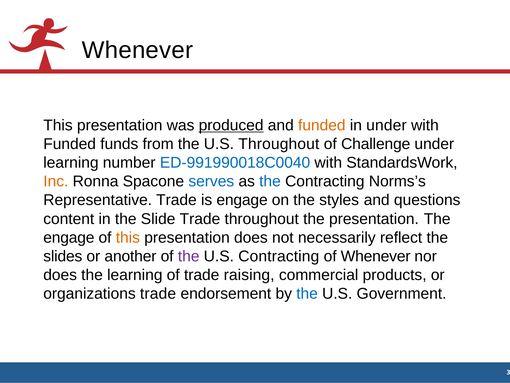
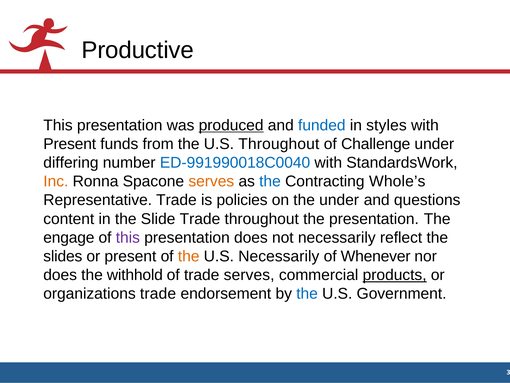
Whenever: Whenever -> Productive (138, 50)
funded colour: orange -> blue (322, 125)
in under: under -> styles (386, 125)
Funded: Funded -> Present (70, 144)
learning: learning -> differing (71, 163)
serves colour: blue -> orange (211, 181)
Norms’s: Norms’s -> Whole’s (397, 181)
is engage: engage -> policies (242, 200)
the styles: styles -> under (339, 200)
this colour: orange -> purple (128, 237)
or another: another -> present (130, 256)
the colour: purple -> orange (189, 256)
U.S Contracting: Contracting -> Necessarily (279, 256)
the learning: learning -> withhold (135, 275)
trade raising: raising -> serves (249, 275)
products underline: none -> present (395, 275)
